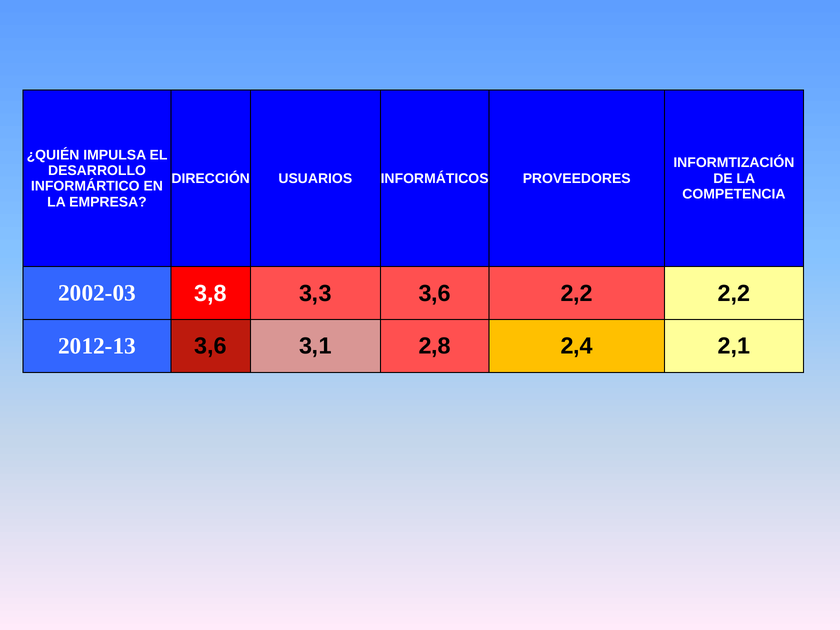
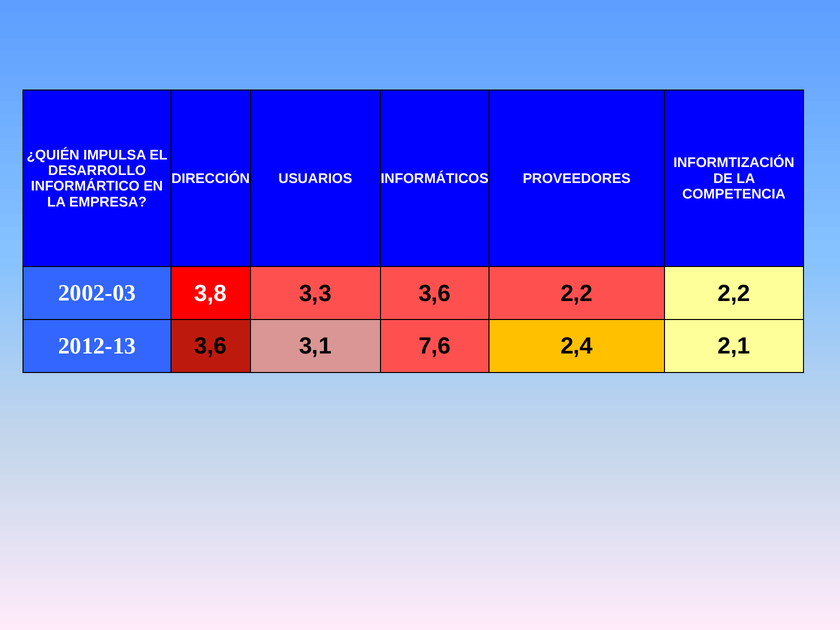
2,8: 2,8 -> 7,6 (435, 346)
